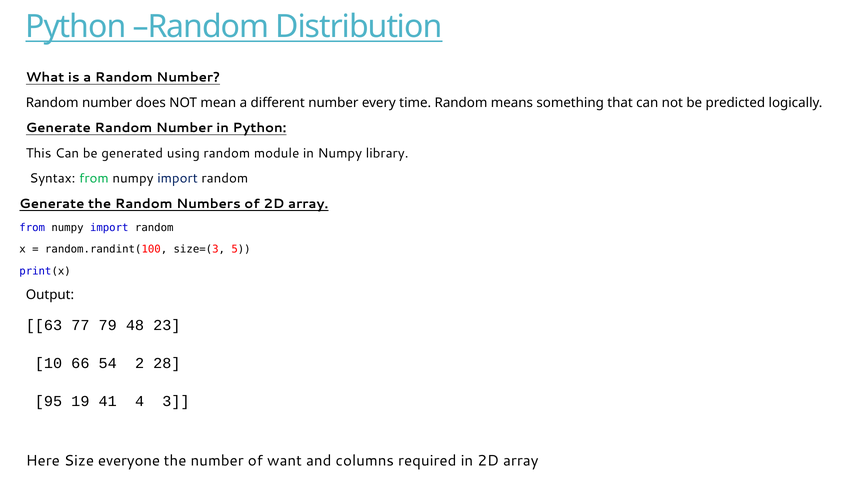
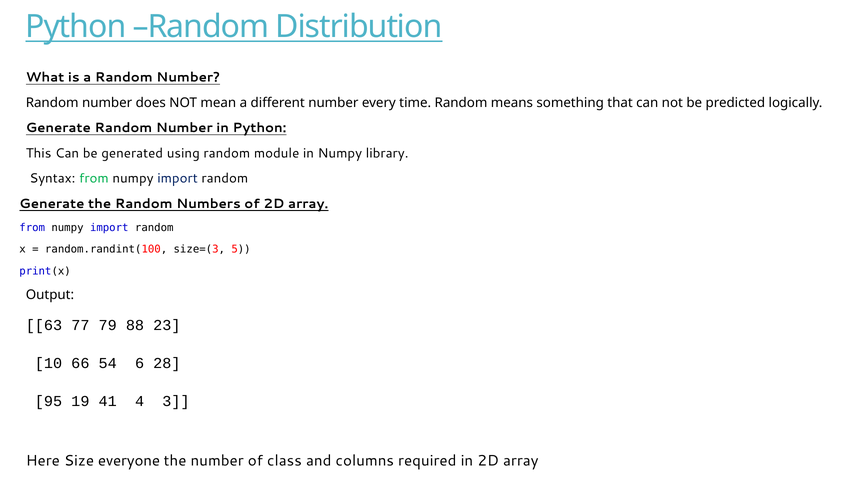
48: 48 -> 88 (135, 325)
2: 2 -> 6 (140, 363)
want: want -> class (284, 461)
